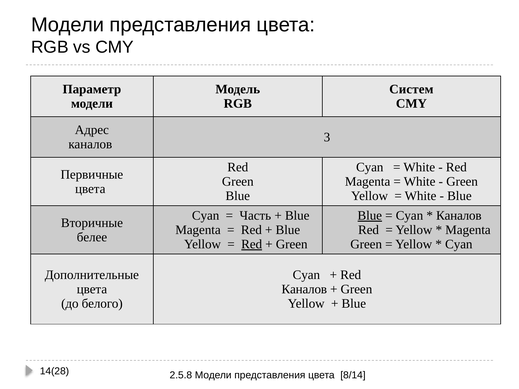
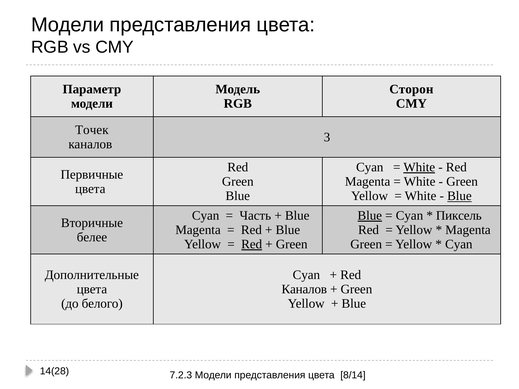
Систем: Систем -> Сторон (411, 89)
Адрес: Адрес -> Точек (92, 130)
White underline: none -> present (419, 167)
Blue underline: none -> present (459, 196)
Каналов: Каналов -> Пиксель (459, 216)
2.5.8: 2.5.8 -> 7.2.3 (181, 375)
